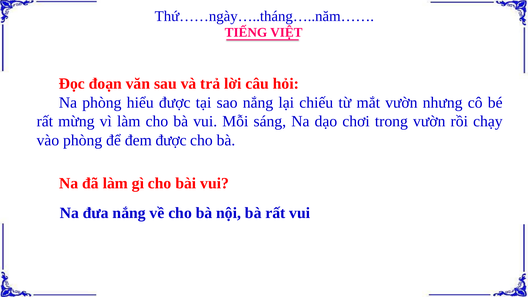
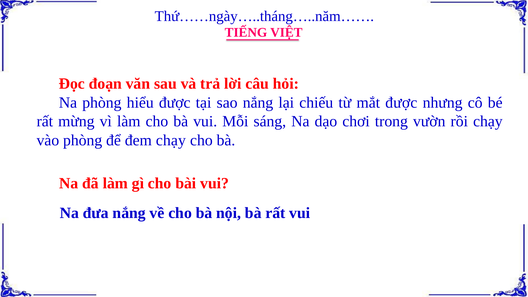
mắt vườn: vườn -> được (401, 102)
đem được: được -> chạy (171, 140)
